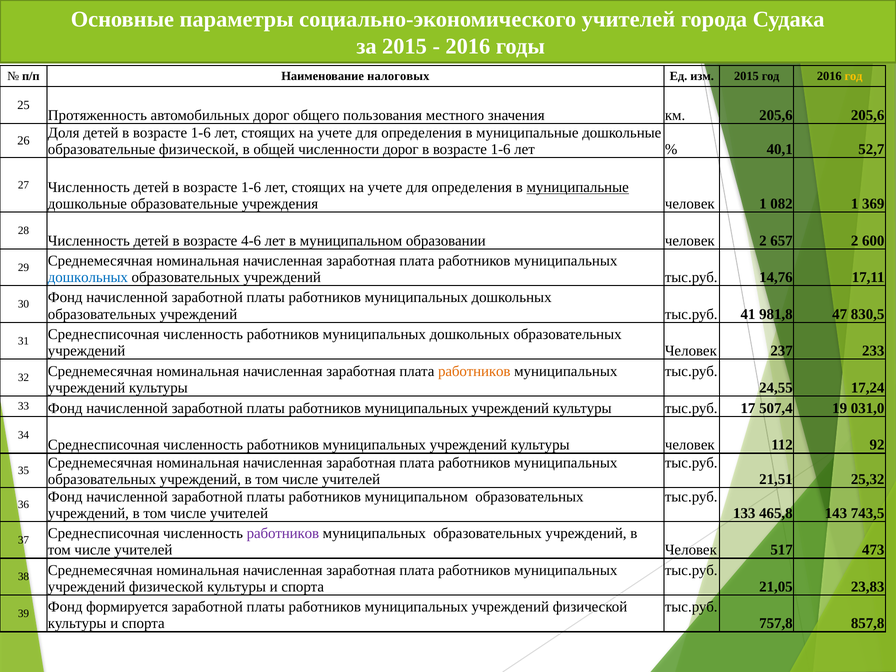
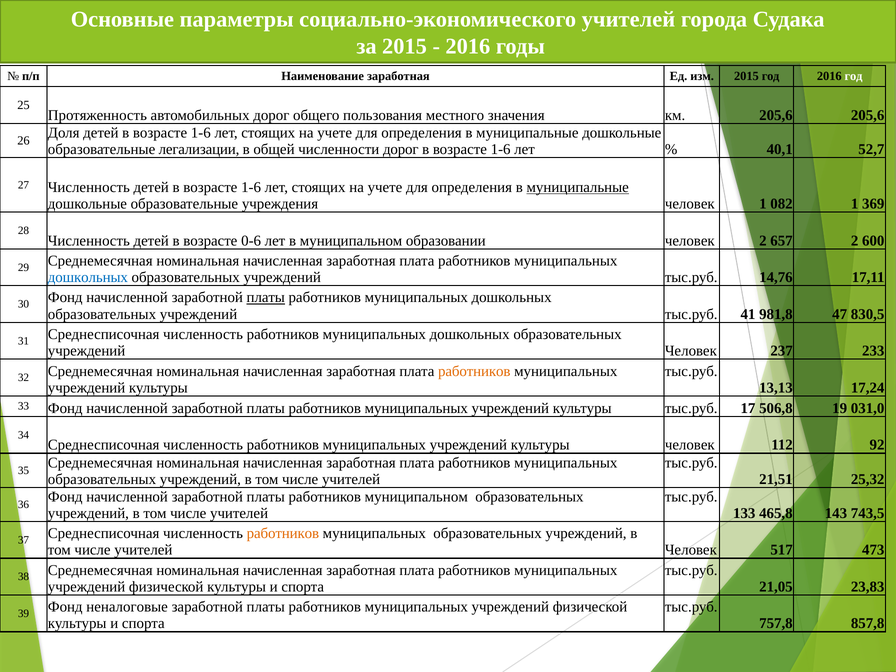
Наименование налоговых: налоговых -> заработная (398, 76)
год colour: yellow -> white (853, 76)
образовательные физической: физической -> легализации (199, 149)
4-6: 4-6 -> 0-6 (251, 241)
платы underline: none -> present (266, 298)
24,55: 24,55 -> 13,13 (776, 388)
507,4: 507,4 -> 506,8 (776, 408)
работников colour: purple -> orange (283, 533)
формируется: формируется -> неналоговые (127, 607)
